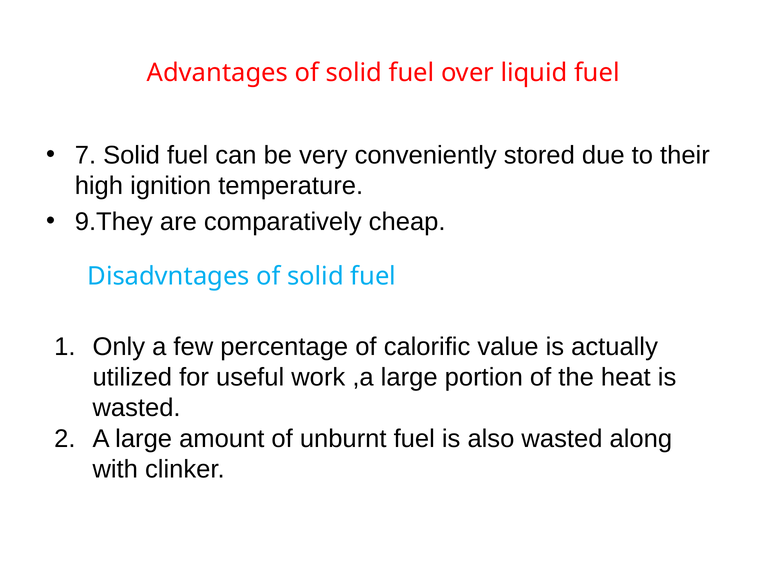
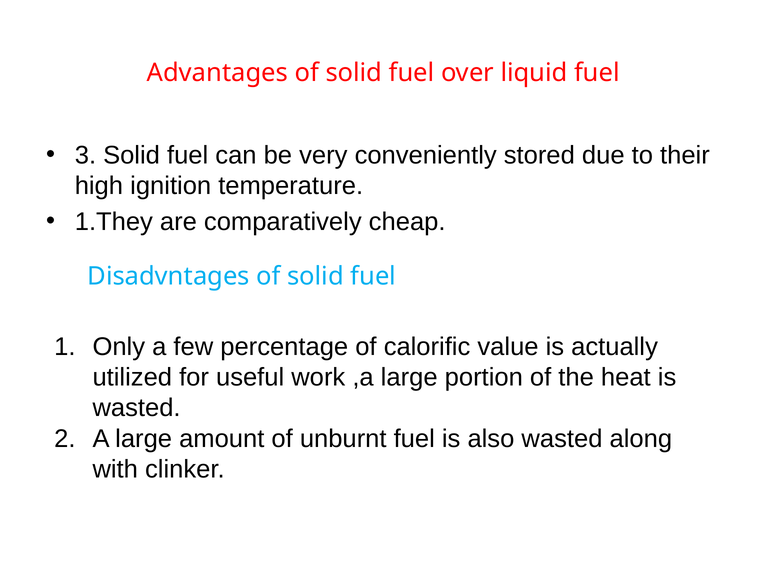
7: 7 -> 3 (85, 155)
9.They: 9.They -> 1.They (114, 222)
